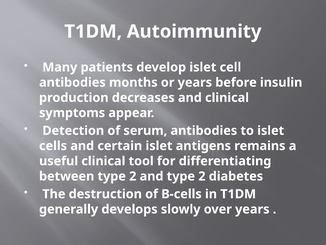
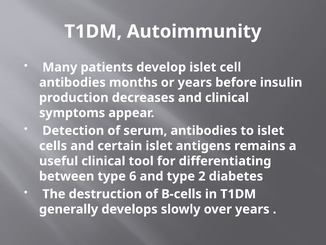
between type 2: 2 -> 6 (133, 176)
